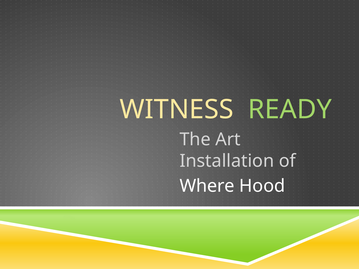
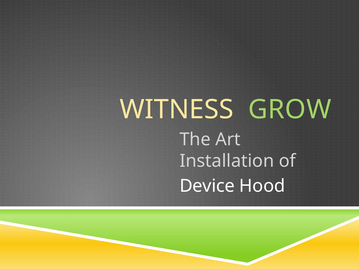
READY: READY -> GROW (290, 110)
Where: Where -> Device (207, 186)
